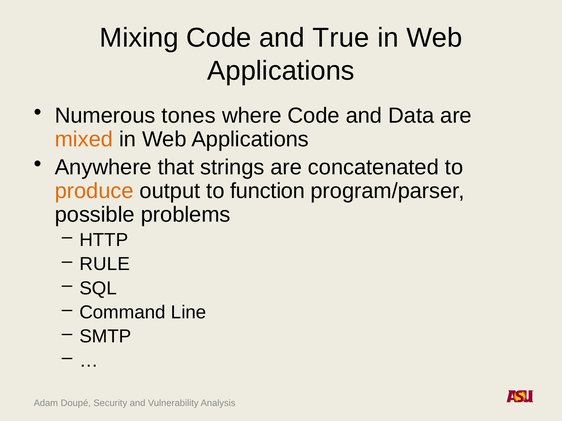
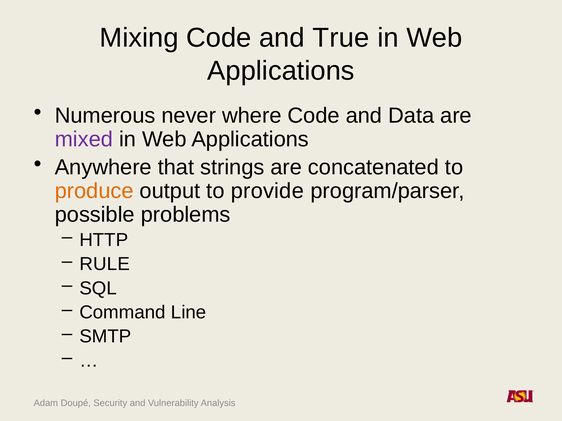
tones: tones -> never (189, 116)
mixed colour: orange -> purple (84, 139)
function: function -> provide (267, 191)
